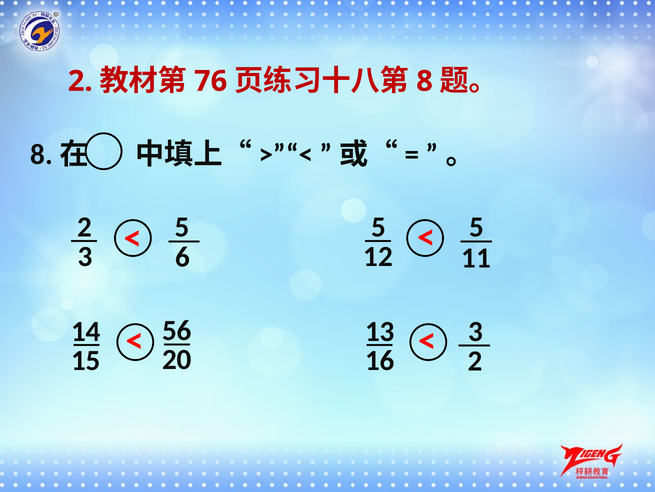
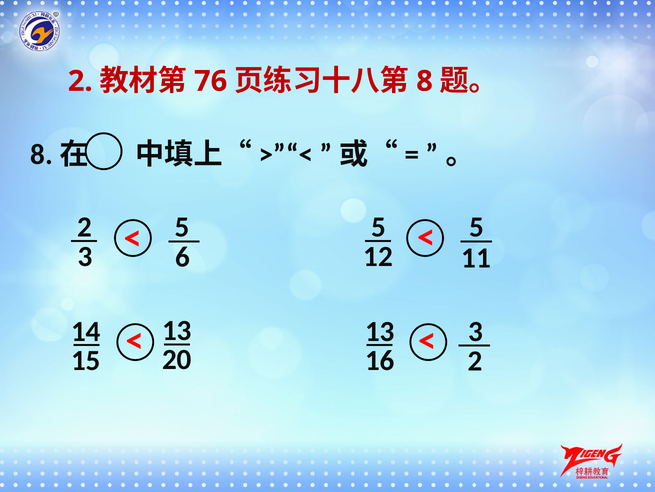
56: 56 -> 13 (177, 330)
